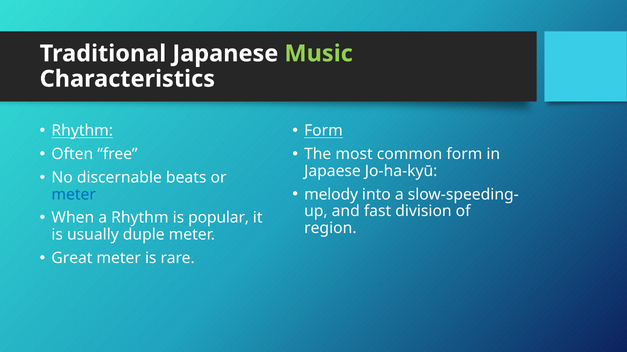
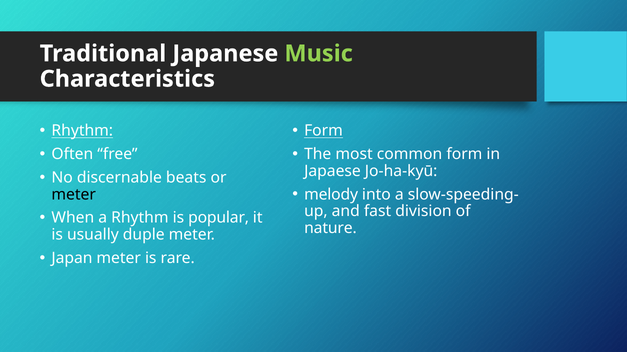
meter colour: blue -> black (74, 195)
region: region -> nature (330, 229)
Great: Great -> Japan (72, 259)
